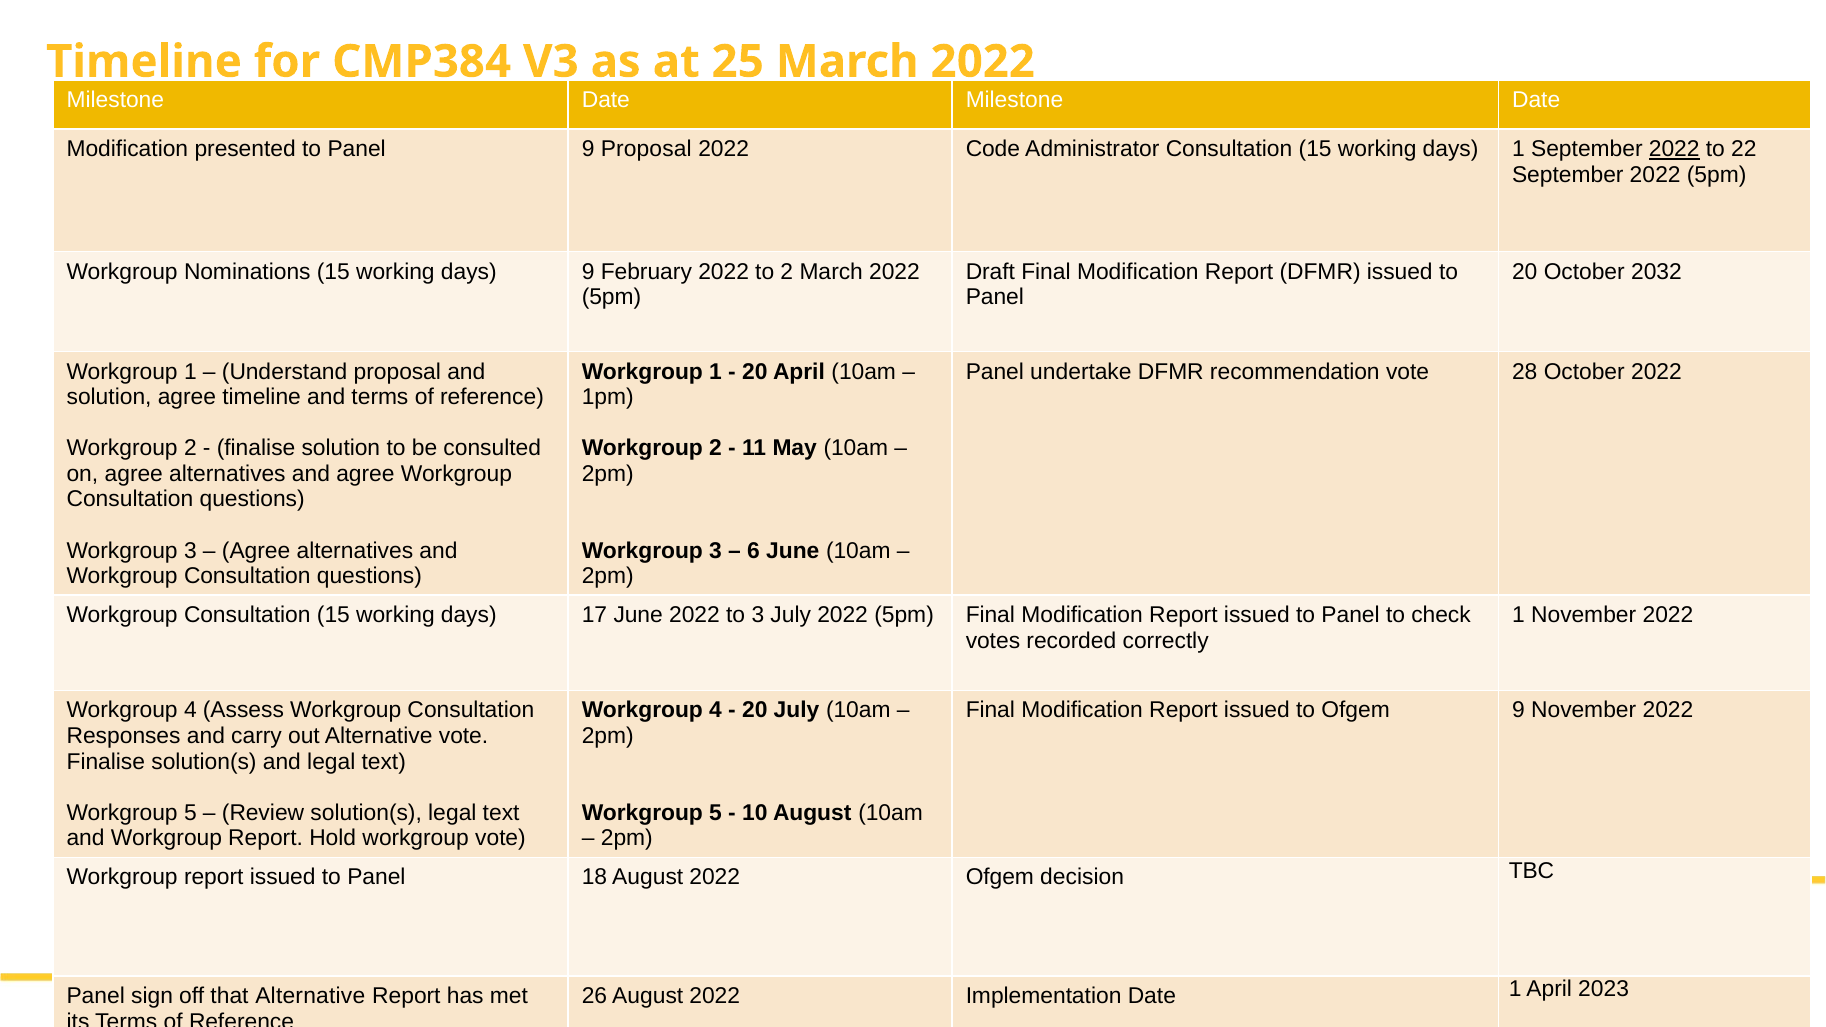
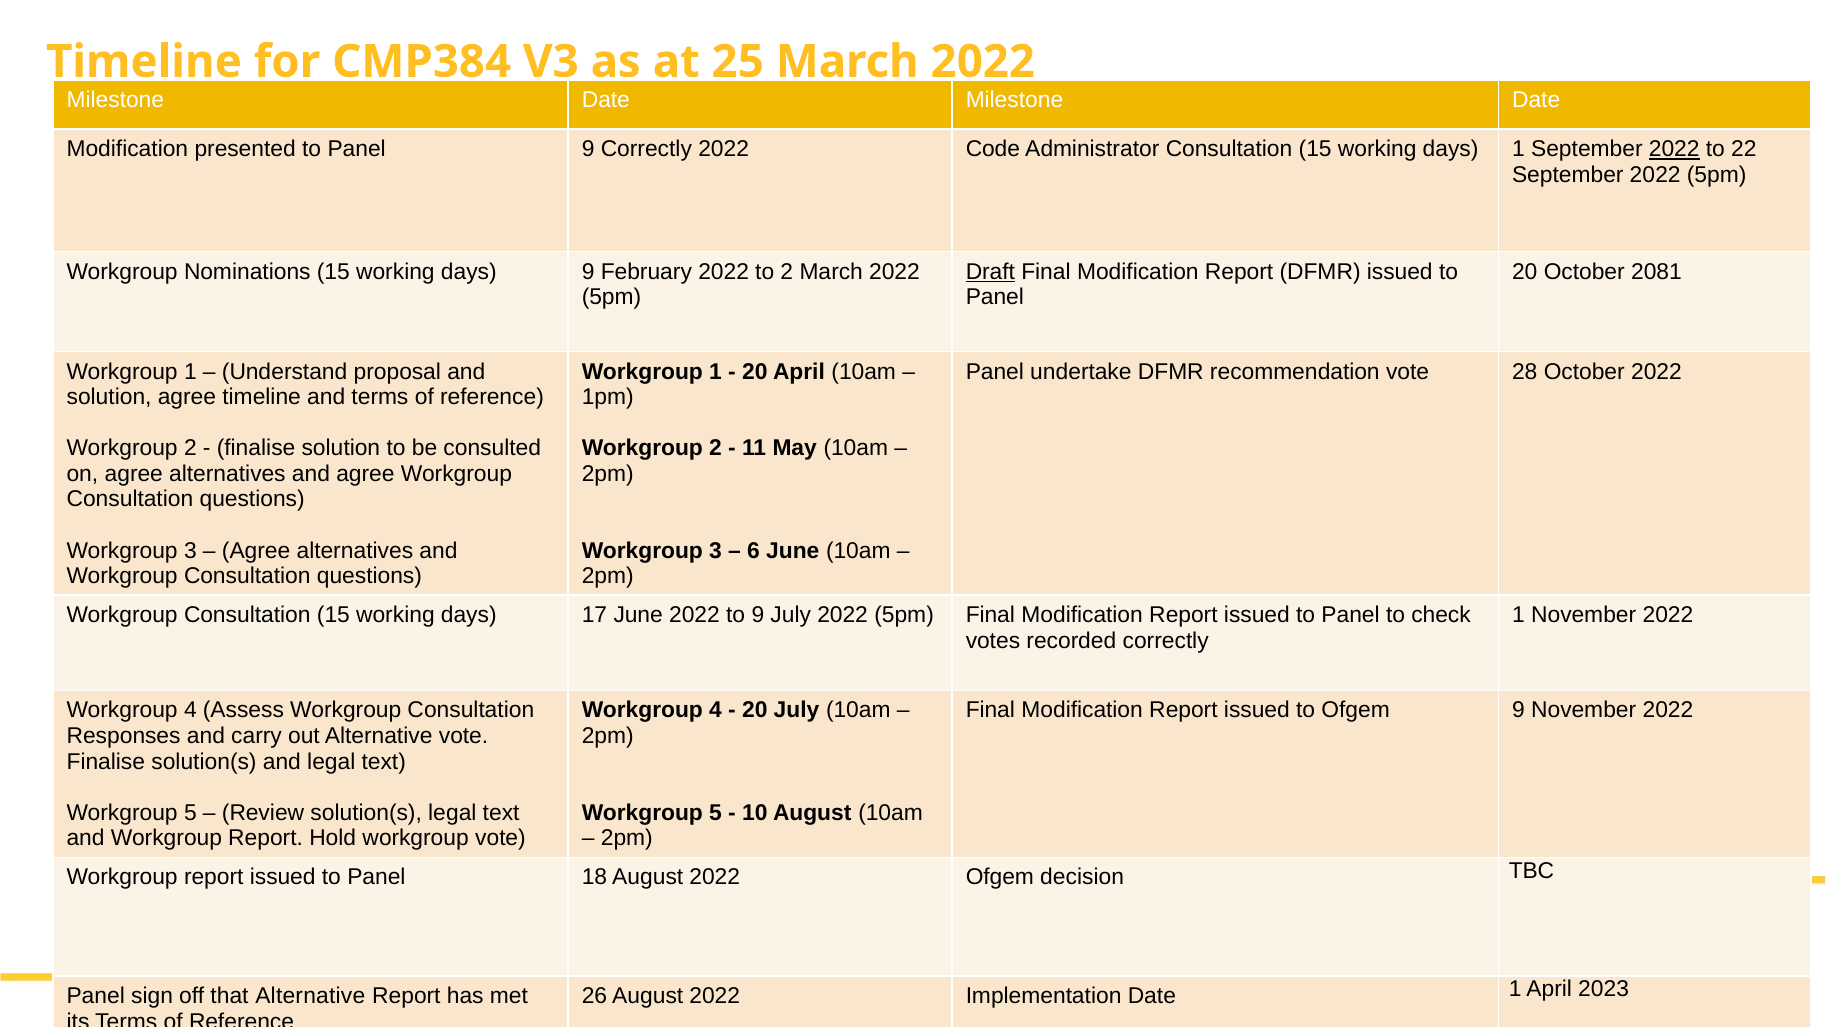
9 Proposal: Proposal -> Correctly (646, 149)
Draft underline: none -> present (990, 272)
2032: 2032 -> 2081 (1656, 272)
to 3: 3 -> 9 (758, 615)
